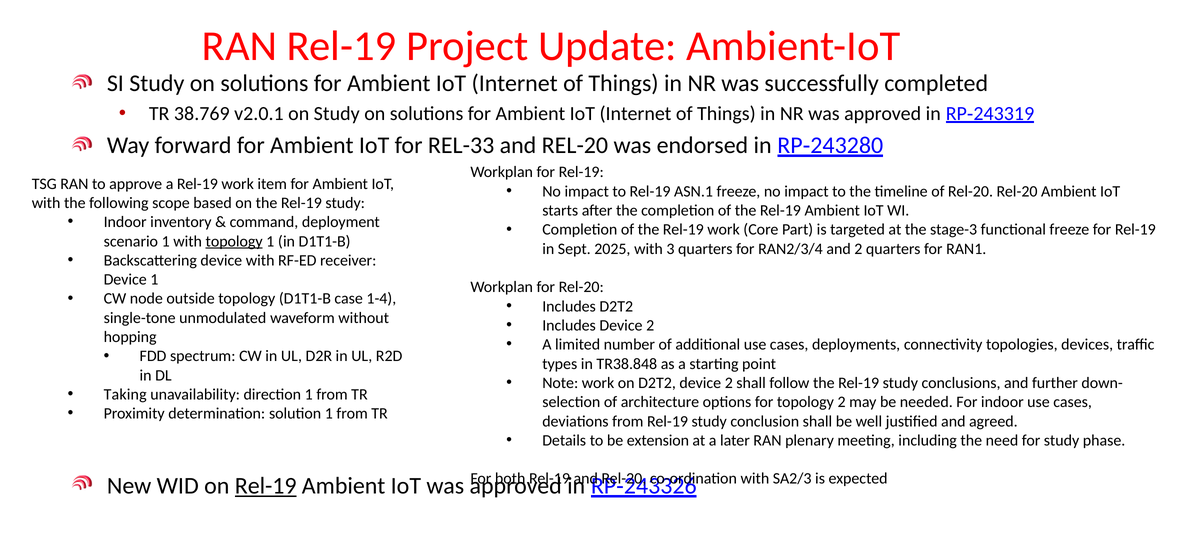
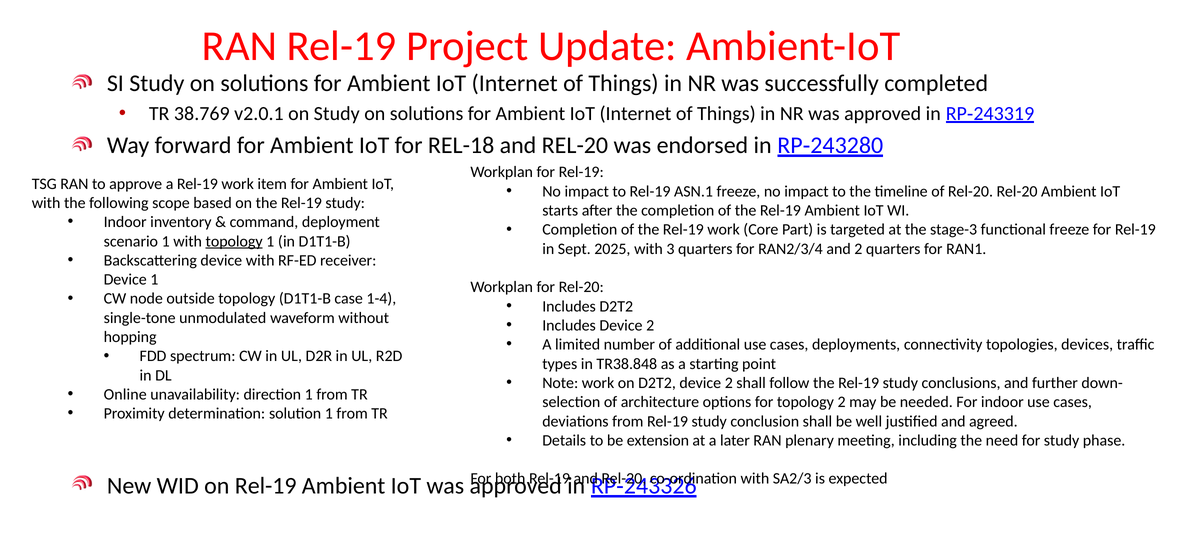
REL-33: REL-33 -> REL-18 (461, 145)
Taking: Taking -> Online (125, 395)
Rel-19 underline: present -> none (266, 486)
